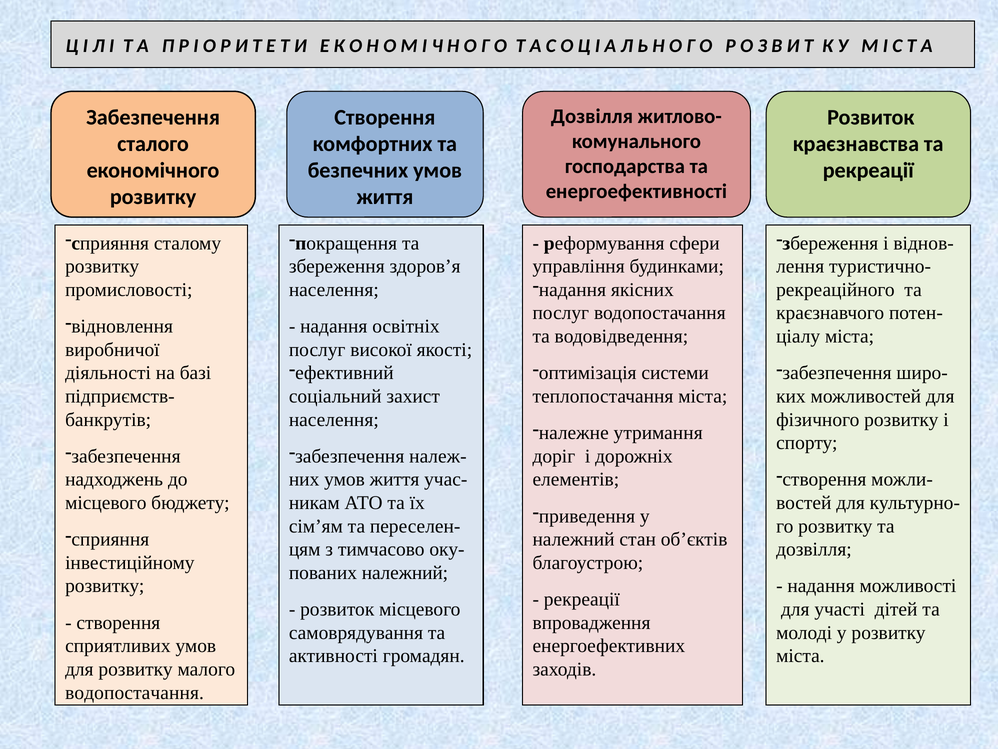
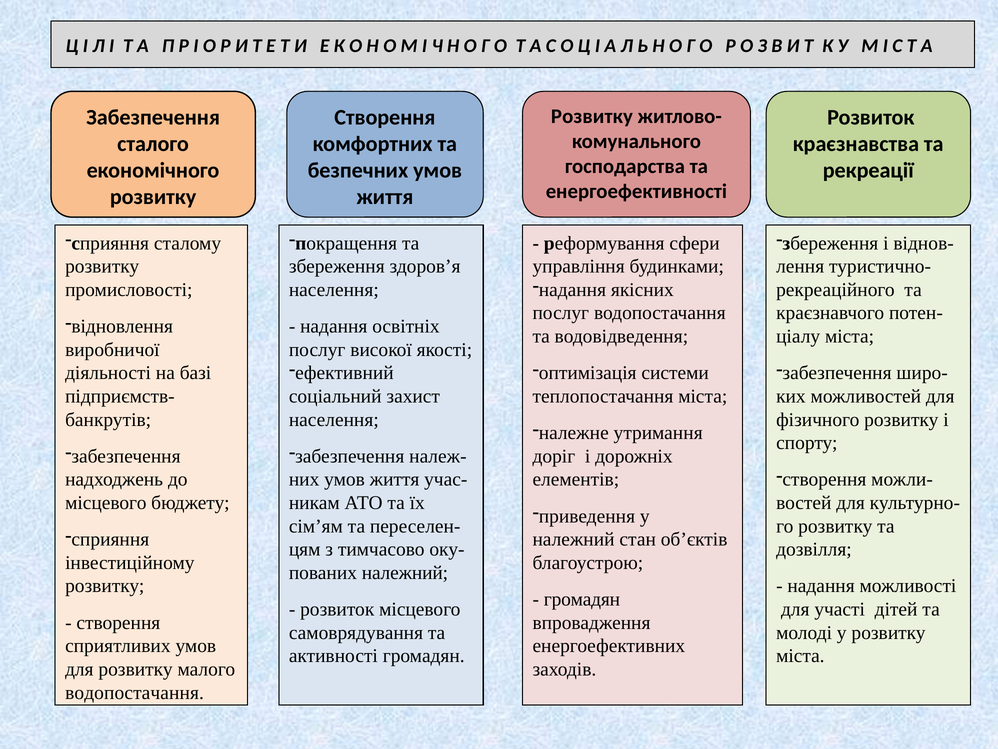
Дозвілля: Дозвілля -> Розвитку (592, 116)
рекреації: рекреації -> громадян (582, 599)
